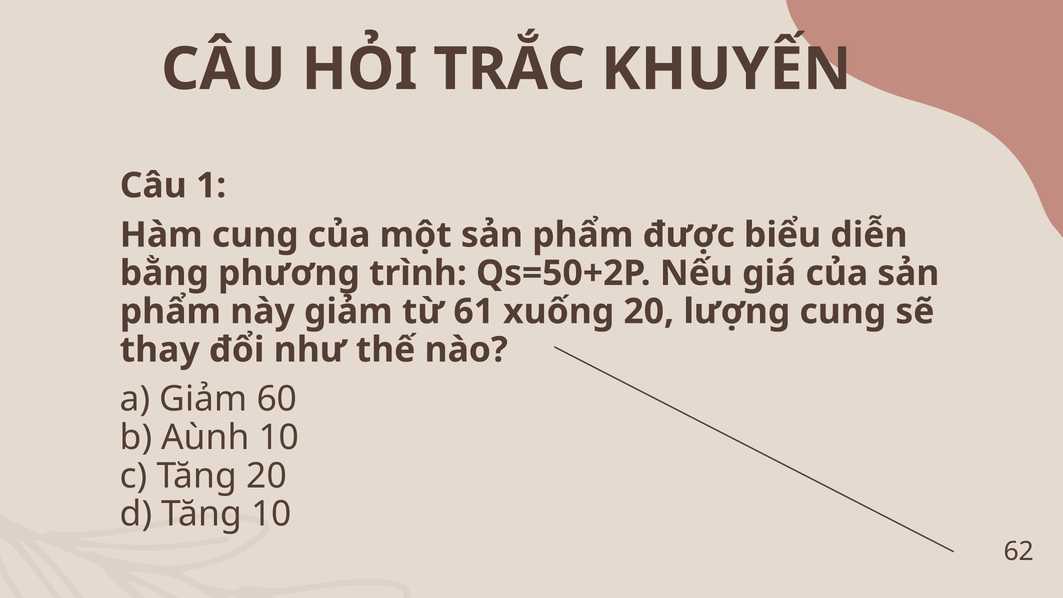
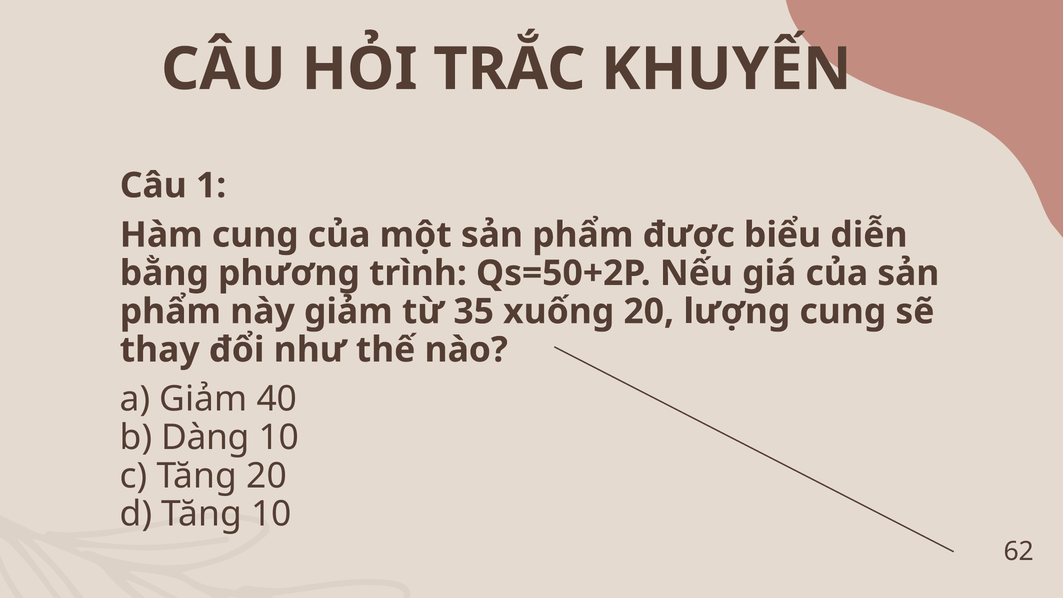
61: 61 -> 35 (474, 312)
60: 60 -> 40 (277, 399)
Aùnh: Aùnh -> Dàng (206, 437)
